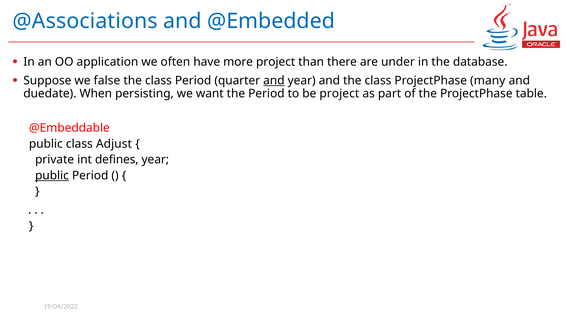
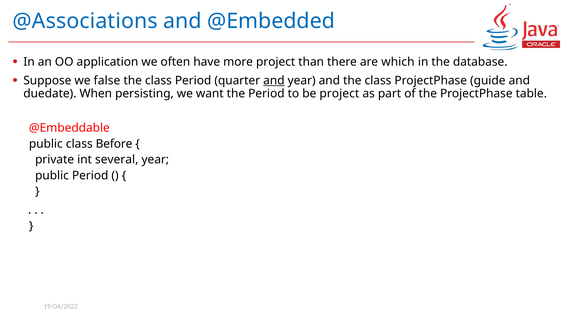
under: under -> which (398, 62)
many: many -> guide (488, 80)
Adjust: Adjust -> Before (114, 144)
defines: defines -> several (117, 159)
public underline: present -> none (52, 175)
